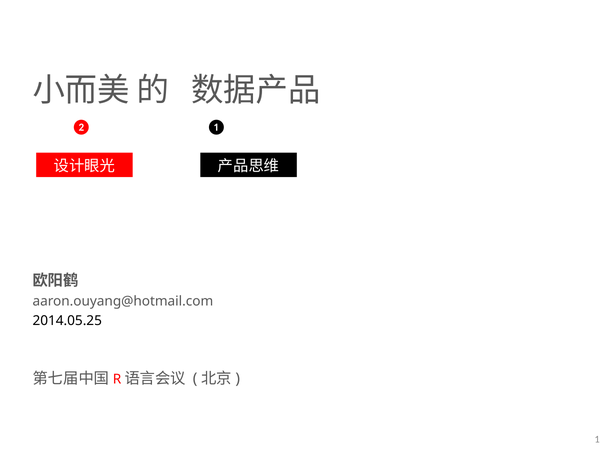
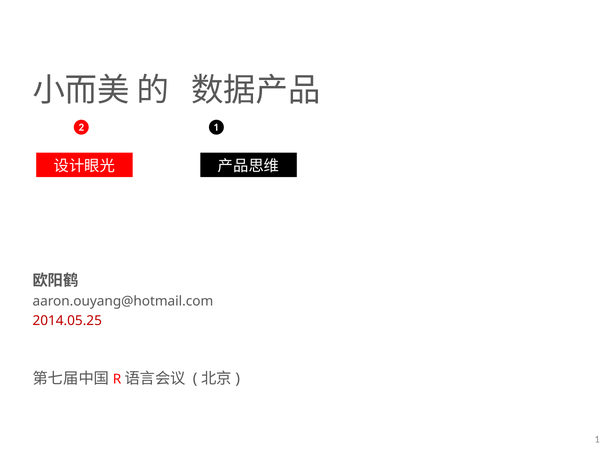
2014.05.25 colour: black -> red (67, 321)
